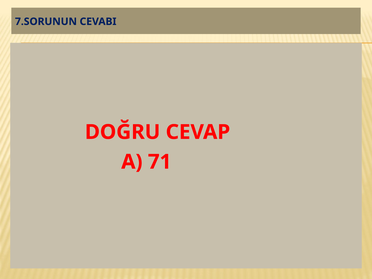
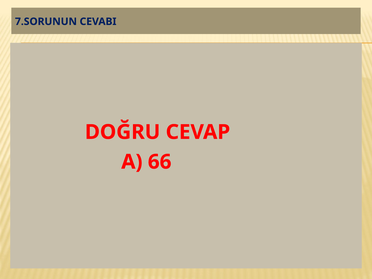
71: 71 -> 66 (160, 162)
